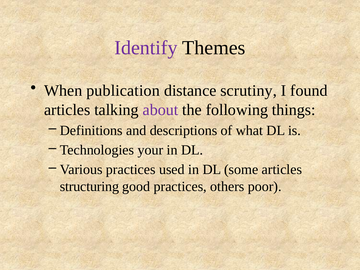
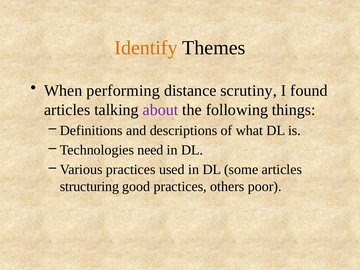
Identify colour: purple -> orange (146, 48)
publication: publication -> performing (123, 91)
your: your -> need (150, 150)
